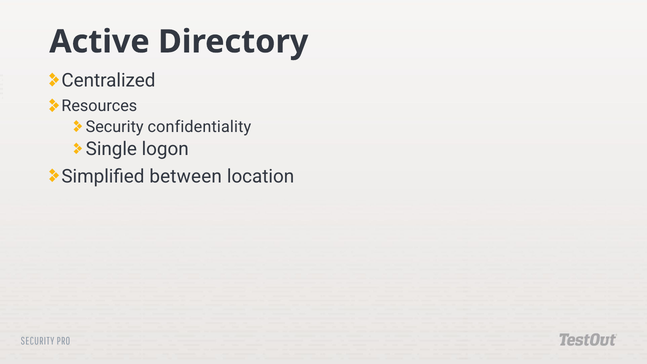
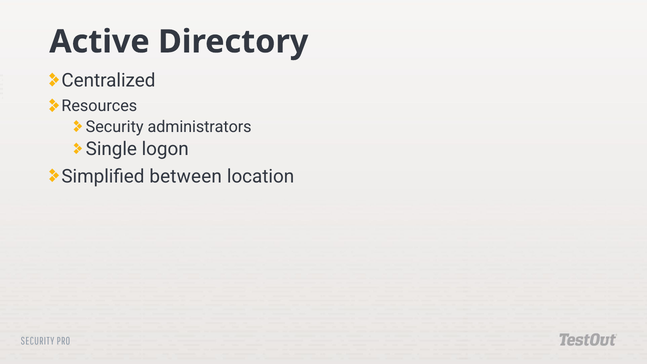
confidentiality: confidentiality -> administrators (200, 127)
